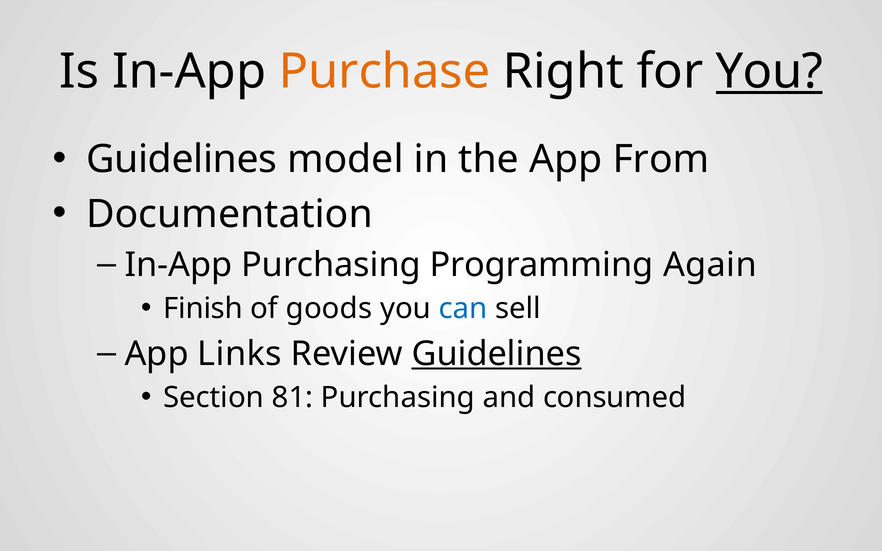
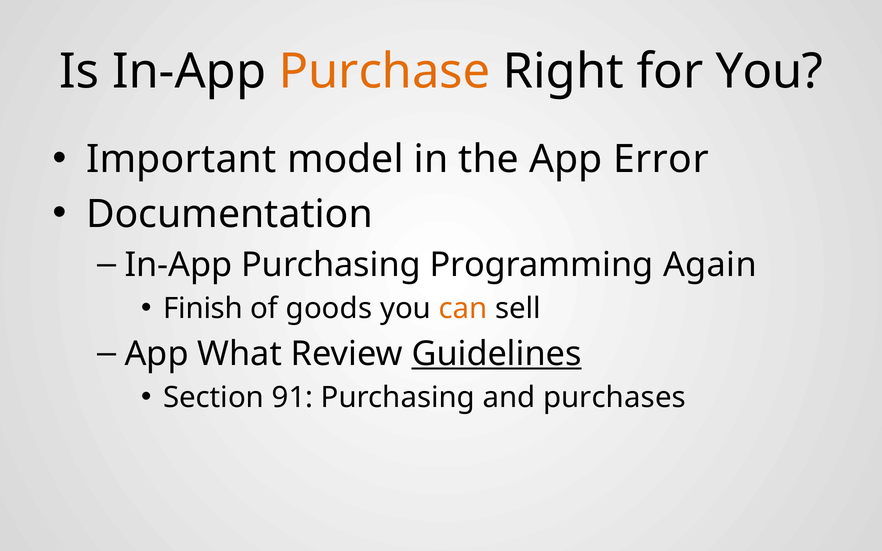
You underline: present -> none (769, 71)
Guidelines: Guidelines -> Important (181, 159)
From: From -> Error (661, 159)
can colour: blue -> orange (463, 309)
Links: Links -> What (240, 354)
81: 81 -> 91 (292, 398)
consumed: consumed -> purchases (614, 398)
